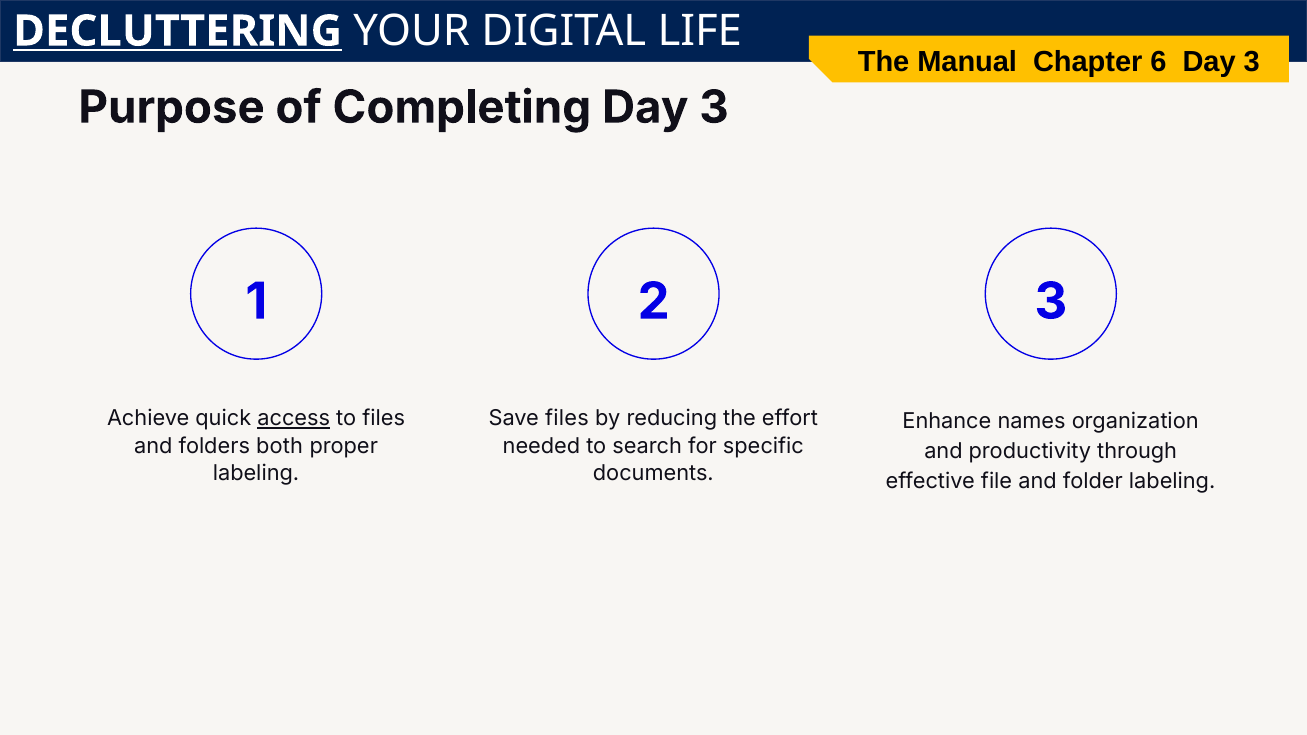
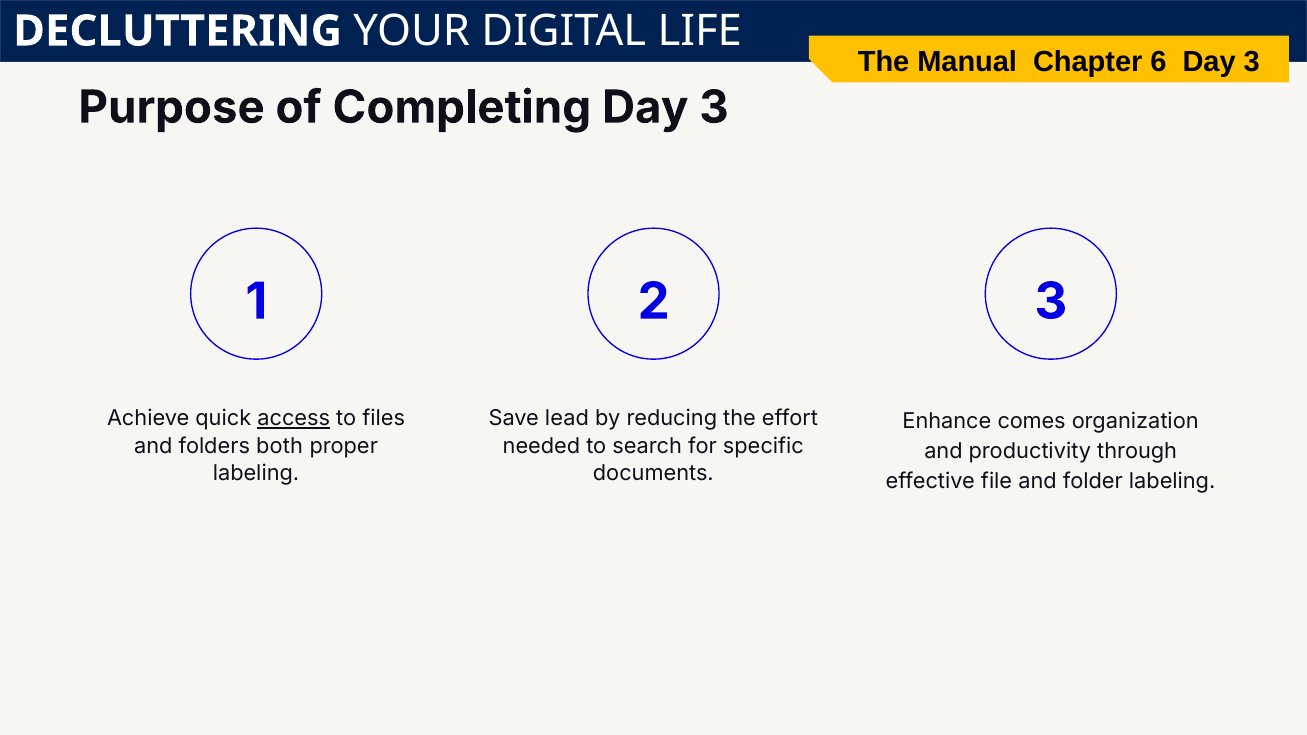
DECLUTTERING underline: present -> none (178, 31)
Save files: files -> lead (567, 419)
names: names -> comes (1032, 421)
